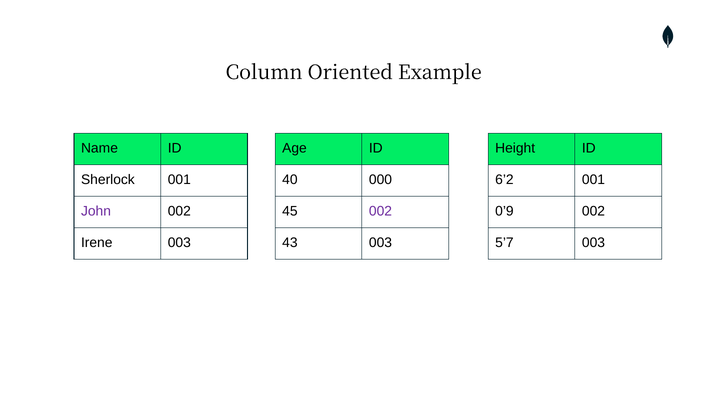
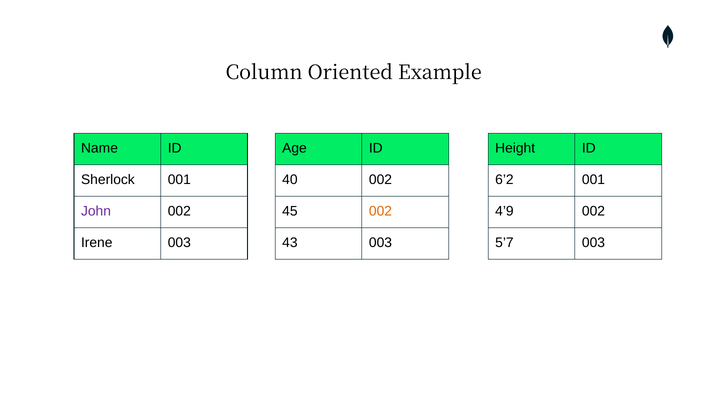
40 000: 000 -> 002 (380, 180)
002 colour: purple -> orange (380, 211)
0’9: 0’9 -> 4’9 (504, 211)
